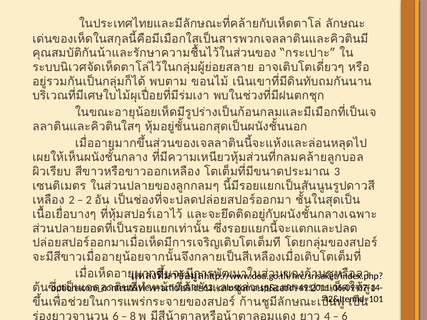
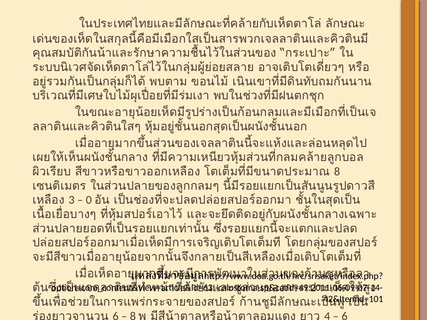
3: 3 -> 8 (337, 172)
2: 2 -> 3 (72, 200)
2: 2 -> 0 (89, 200)
